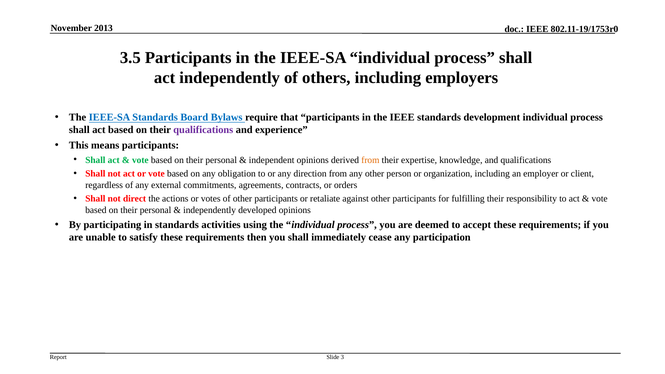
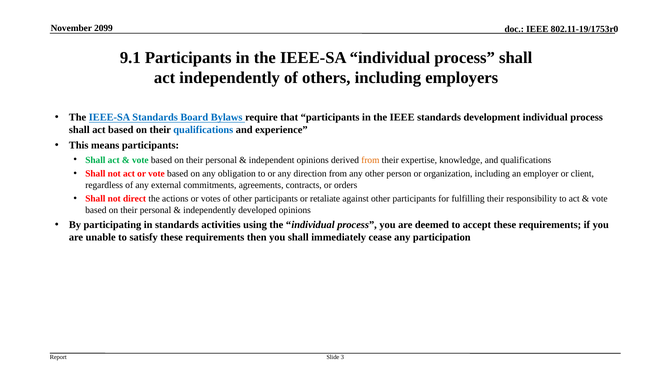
2013: 2013 -> 2099 (103, 28)
3.5: 3.5 -> 9.1 (130, 58)
qualifications colour: purple -> blue (203, 130)
